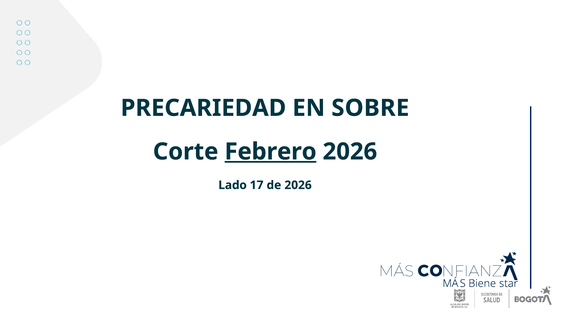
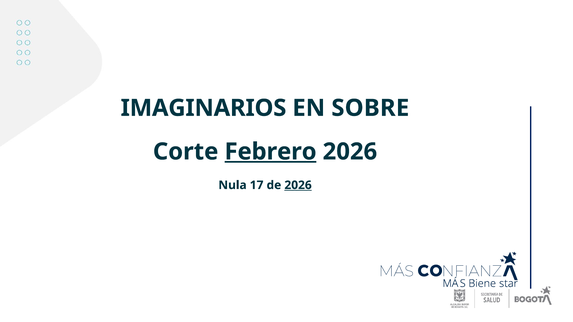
PRECARIEDAD: PRECARIEDAD -> IMAGINARIOS (203, 108)
Lado: Lado -> Nula (233, 185)
2026 underline: none -> present (298, 185)
